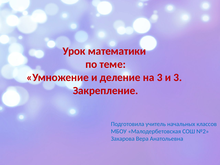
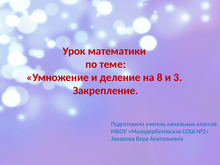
на 3: 3 -> 8 (160, 77)
